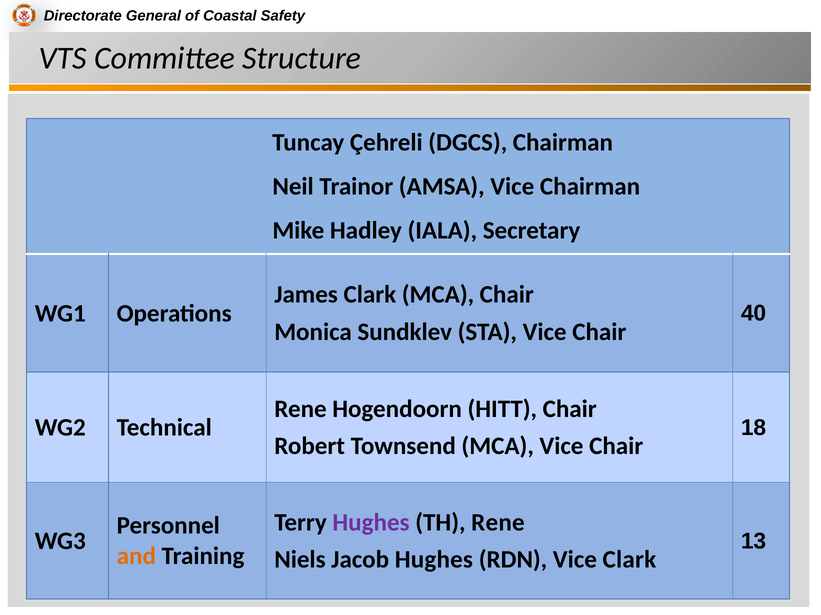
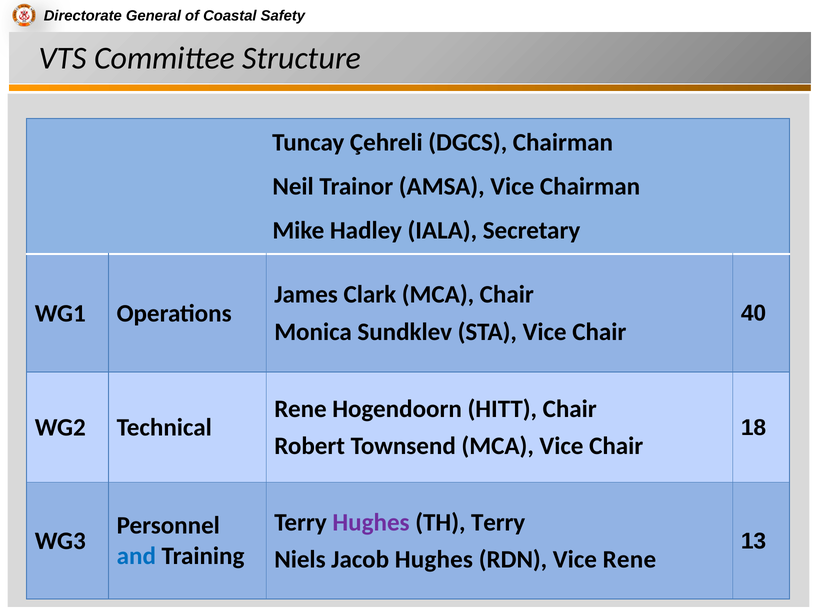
TH Rene: Rene -> Terry (498, 523)
and colour: orange -> blue (136, 557)
Vice Clark: Clark -> Rene (629, 560)
